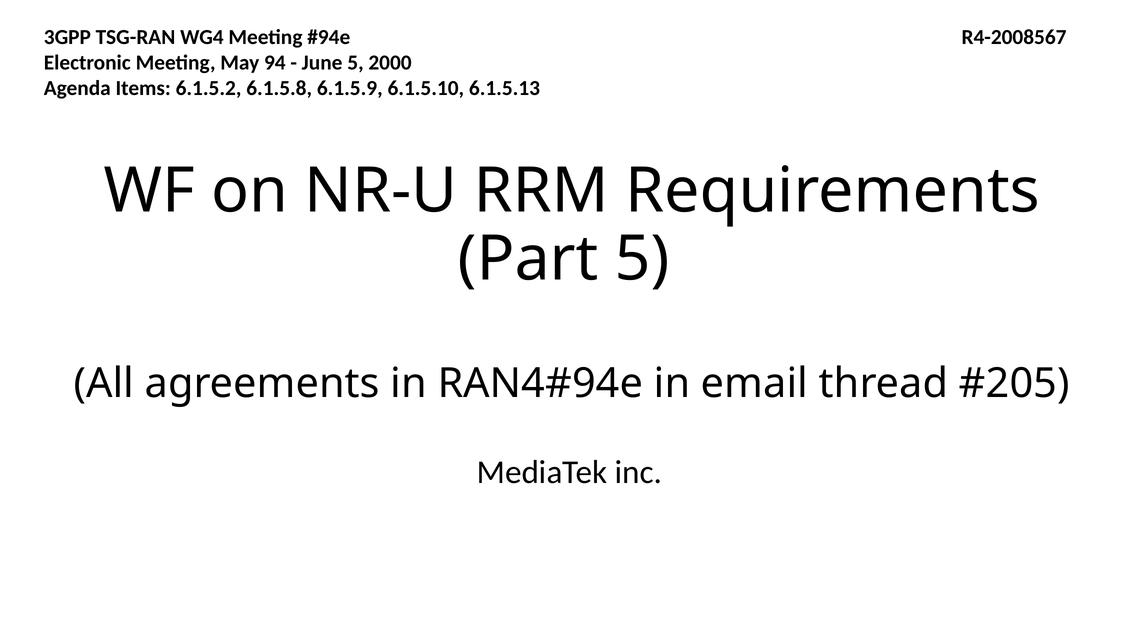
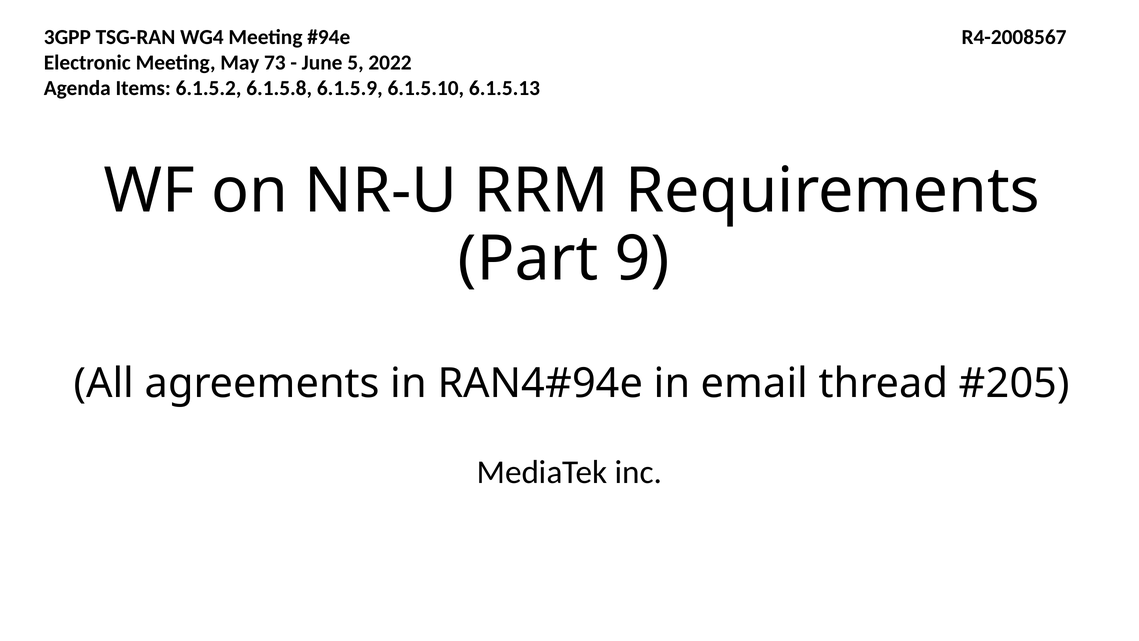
94: 94 -> 73 (275, 63)
2000: 2000 -> 2022 (390, 63)
Part 5: 5 -> 9 (642, 259)
